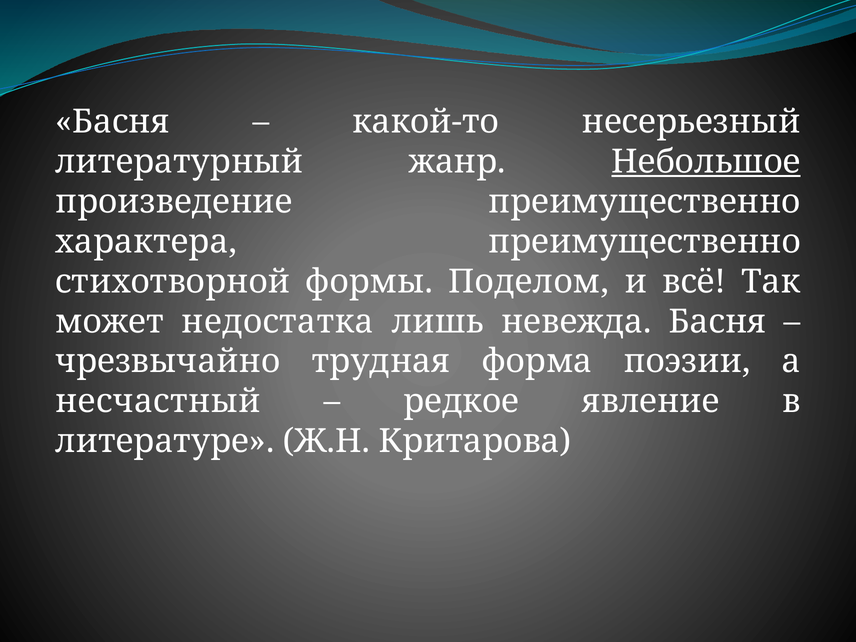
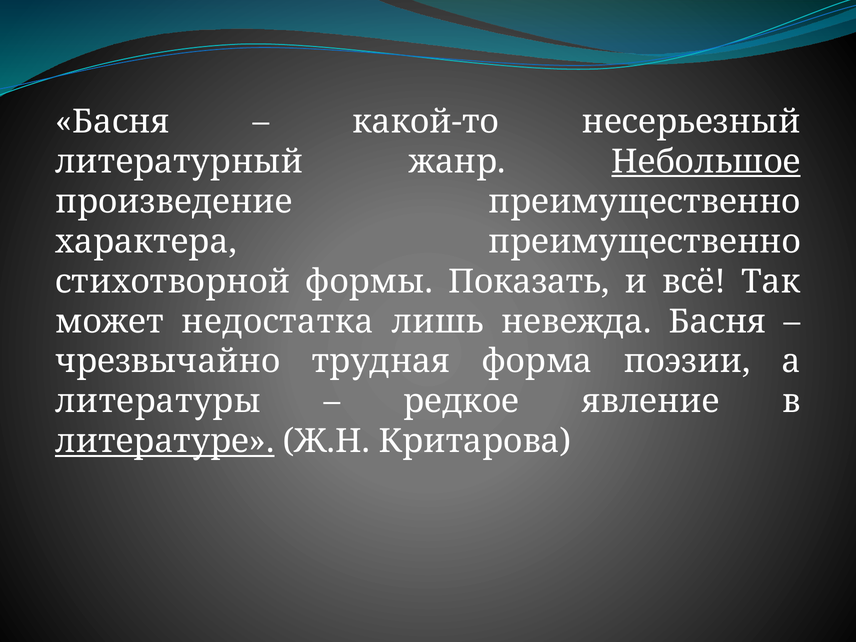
Поделом: Поделом -> Показать (529, 282)
несчастный: несчастный -> литературы (158, 401)
литературе underline: none -> present (165, 441)
